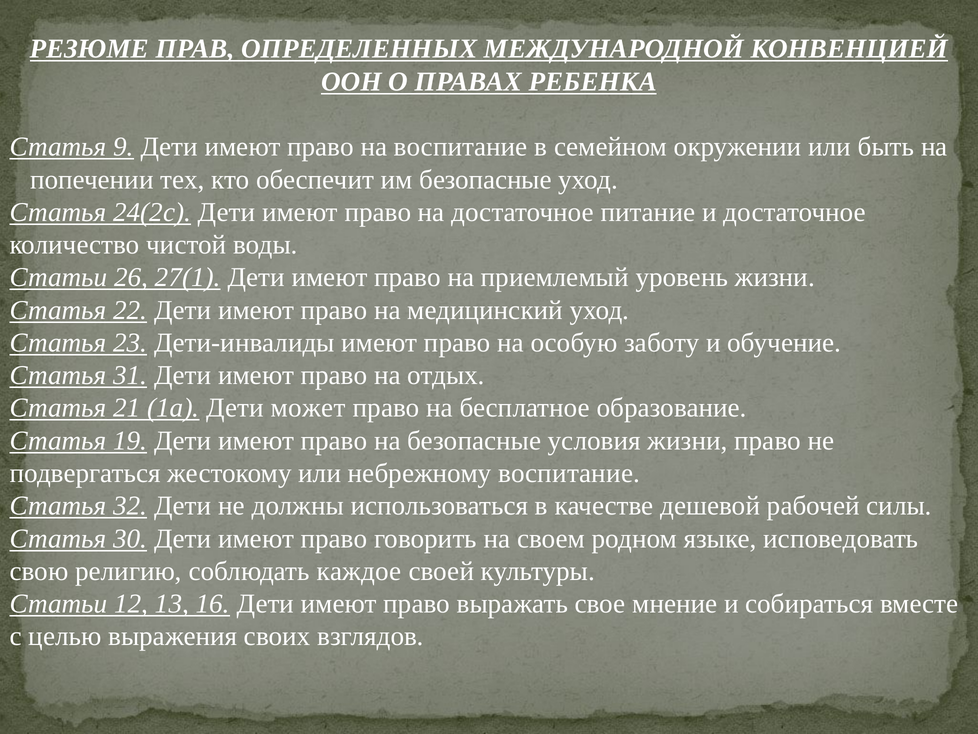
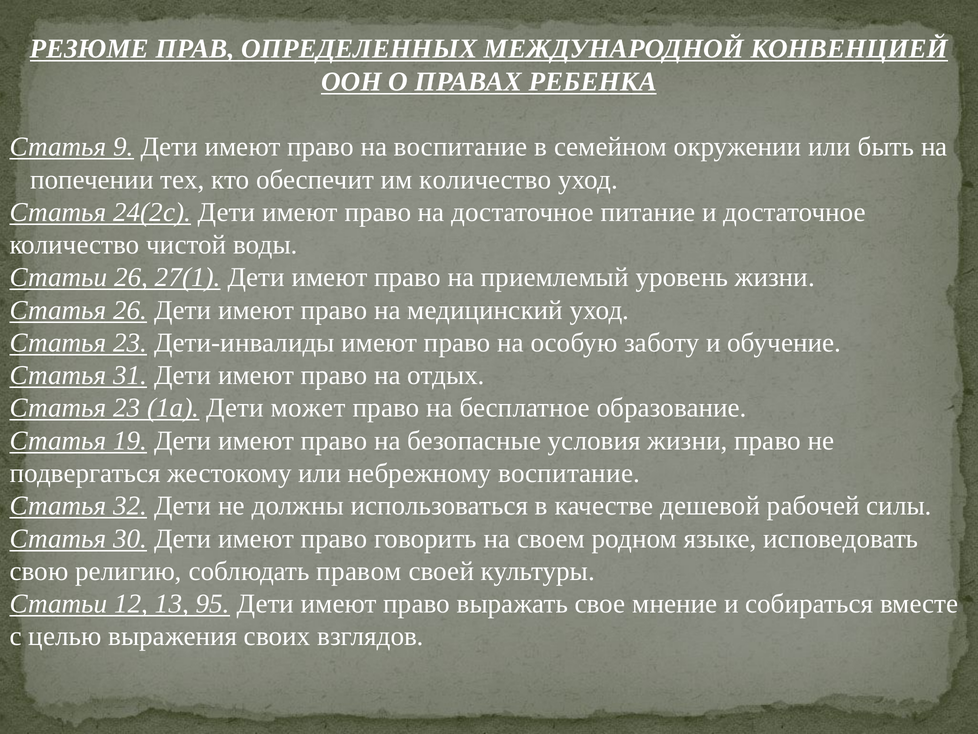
им безопасные: безопасные -> количество (485, 179)
Статья 22: 22 -> 26 (130, 310)
21: 21 -> 23 (127, 408)
каждое: каждое -> правом (359, 571)
16: 16 -> 95 (213, 603)
